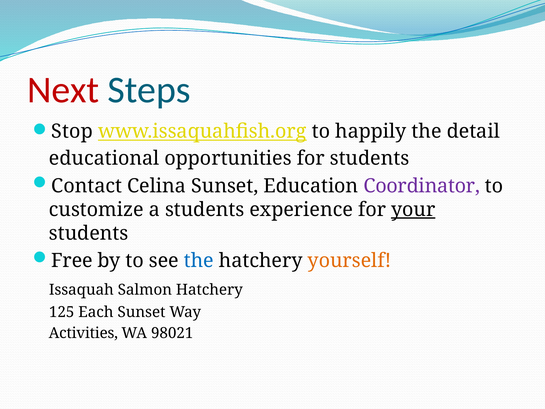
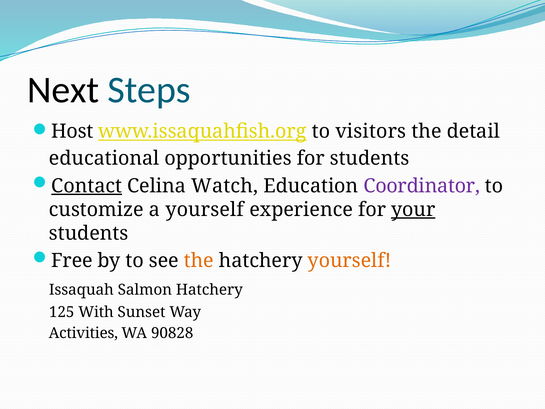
Next colour: red -> black (63, 90)
Stop: Stop -> Host (72, 131)
happily: happily -> visitors (371, 131)
Contact underline: none -> present (87, 186)
Celina Sunset: Sunset -> Watch (225, 186)
a students: students -> yourself (205, 209)
the colour: blue -> orange (199, 261)
Each: Each -> With (96, 312)
98021: 98021 -> 90828 (172, 333)
